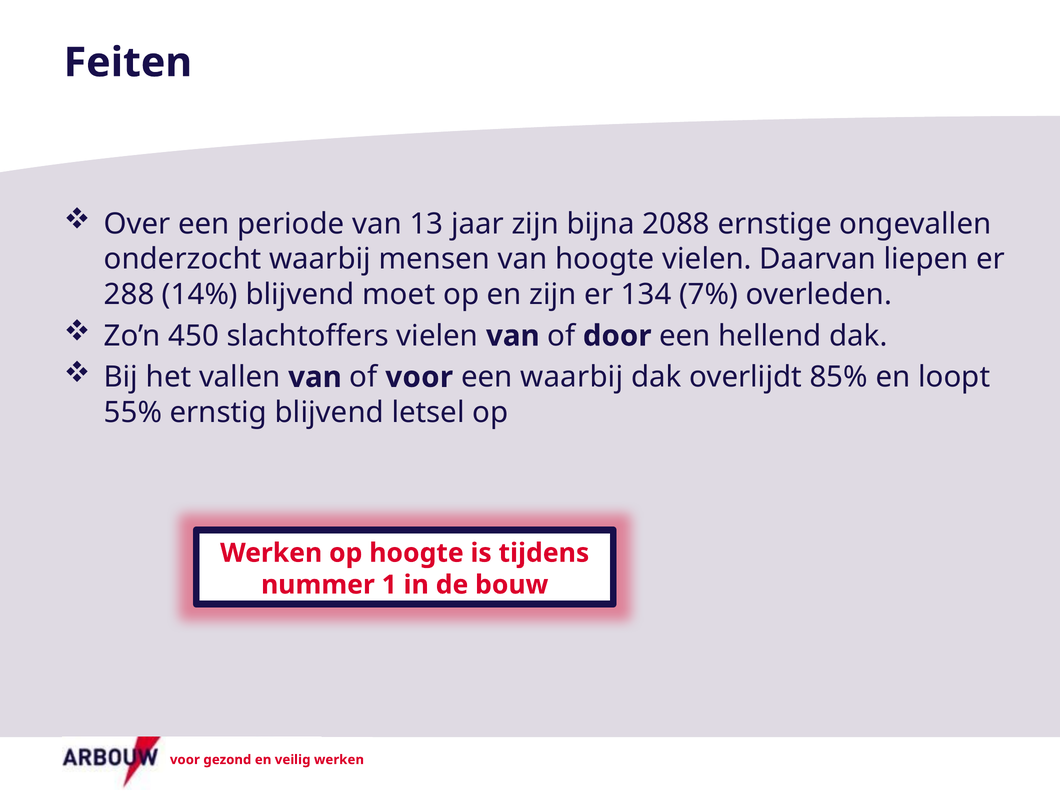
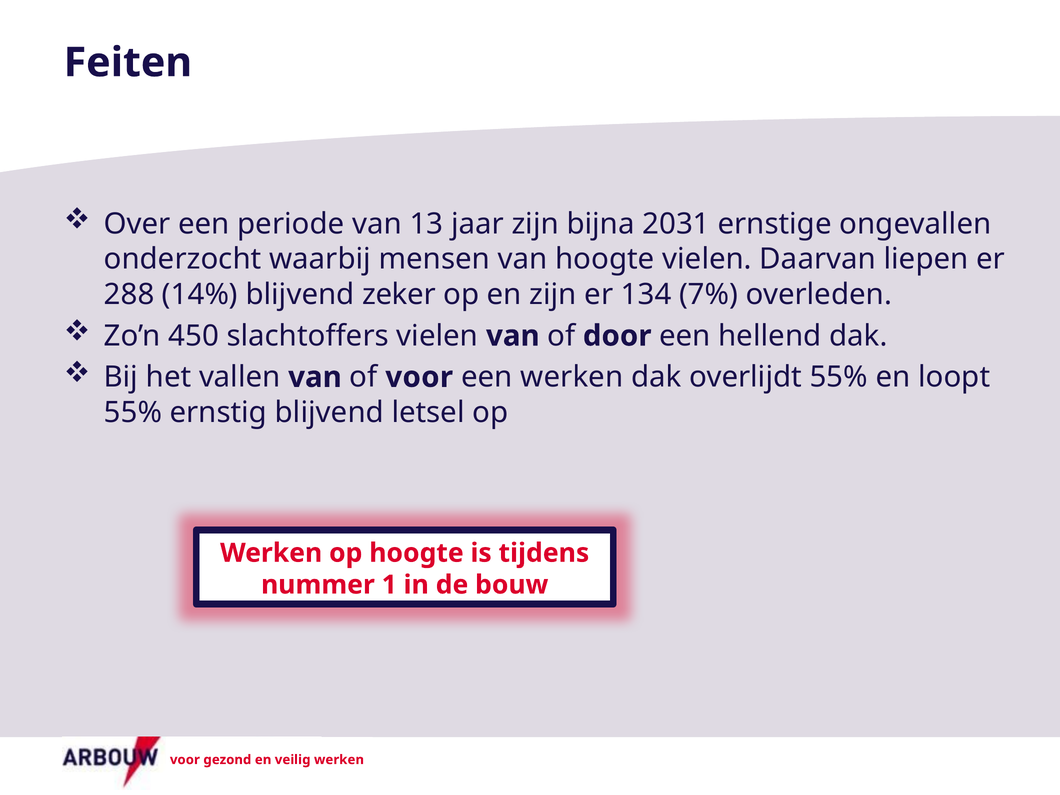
2088: 2088 -> 2031 (676, 224)
moet: moet -> zeker (399, 295)
een waarbij: waarbij -> werken (572, 377)
overlijdt 85%: 85% -> 55% (839, 377)
